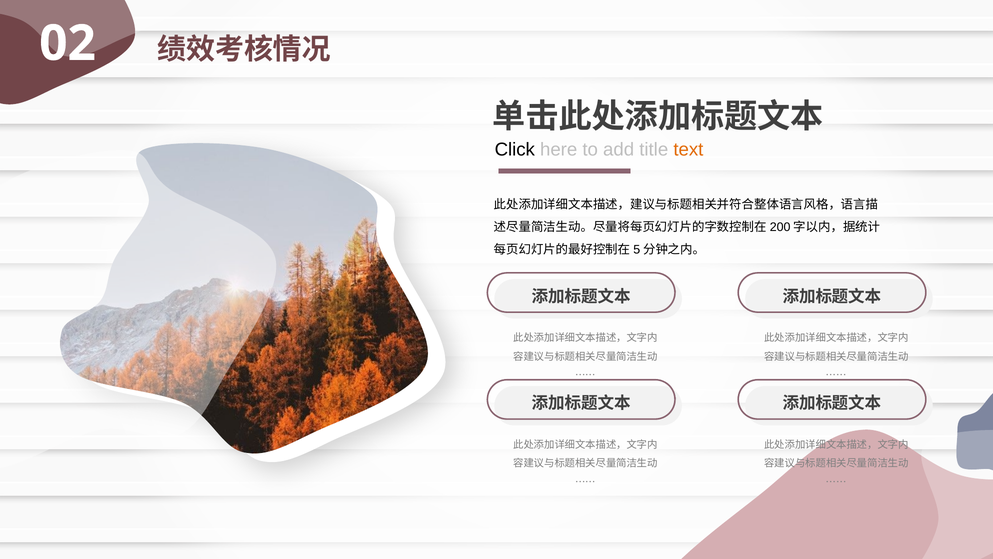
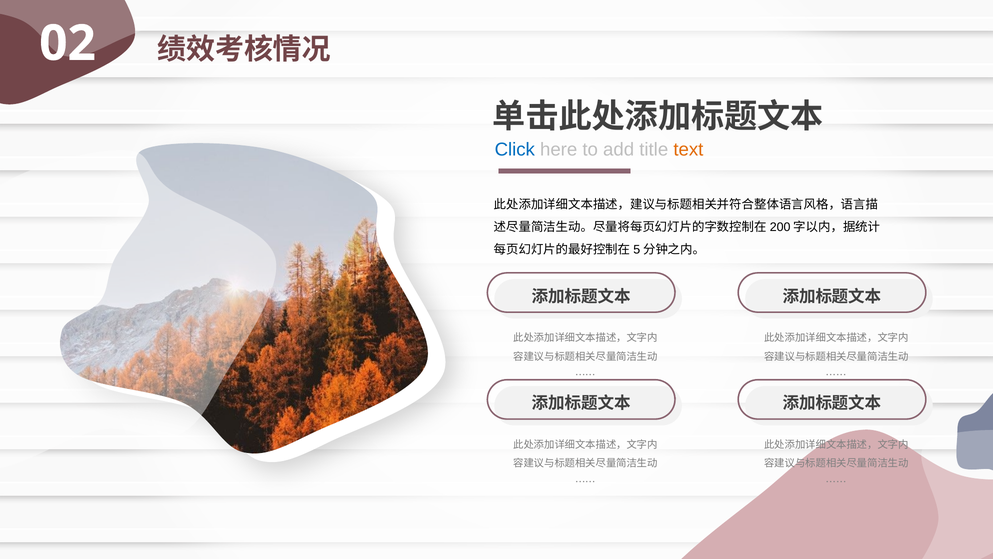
Click colour: black -> blue (515, 149)
